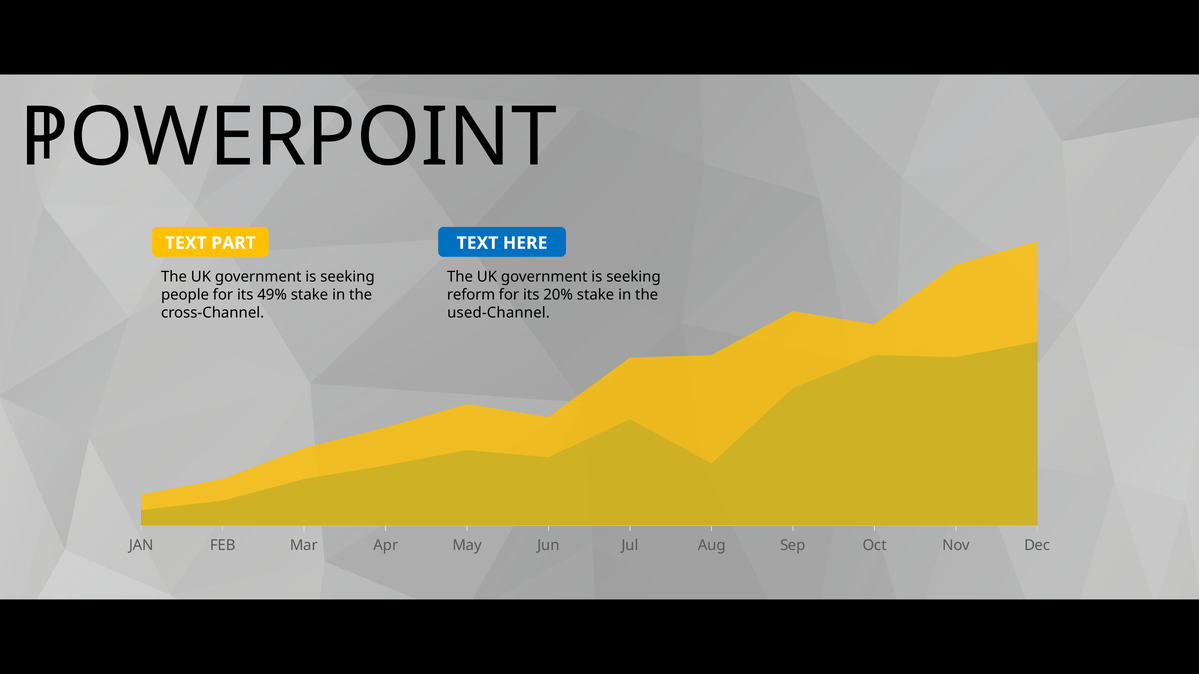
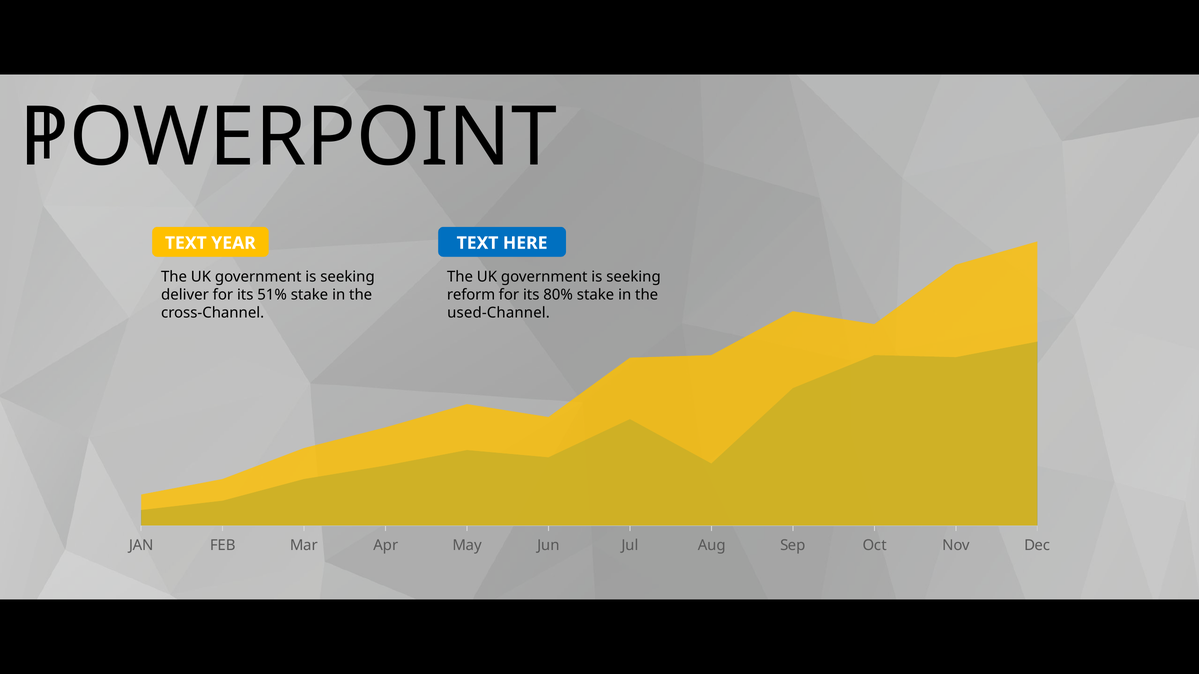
PART: PART -> YEAR (233, 243)
people: people -> deliver (185, 295)
49%: 49% -> 51% (272, 295)
20%: 20% -> 80% (558, 295)
